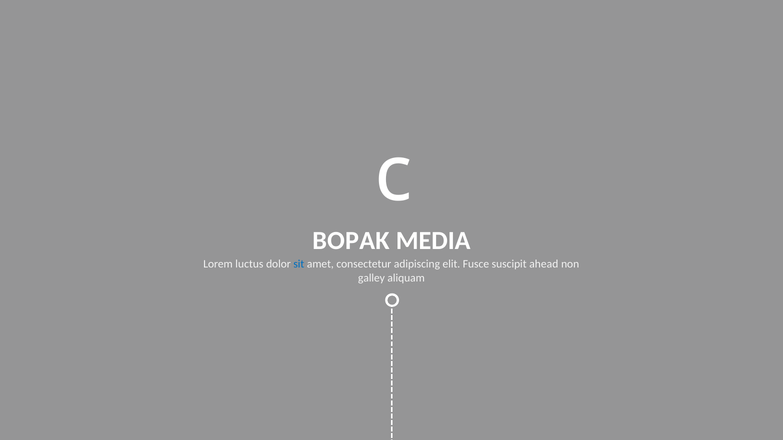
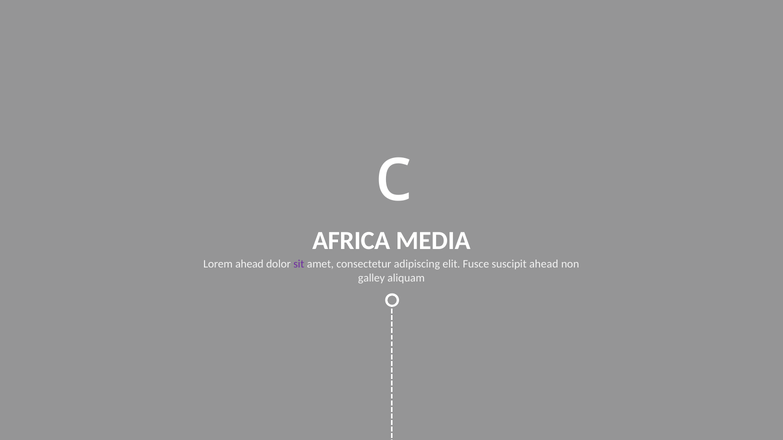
BOPAK: BOPAK -> AFRICA (351, 241)
Lorem luctus: luctus -> ahead (249, 264)
sit colour: blue -> purple (299, 264)
